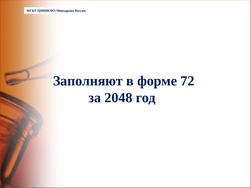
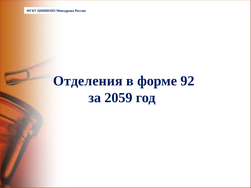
Заполняют: Заполняют -> Отделения (88, 81)
72: 72 -> 92 (187, 81)
2048: 2048 -> 2059 (118, 98)
